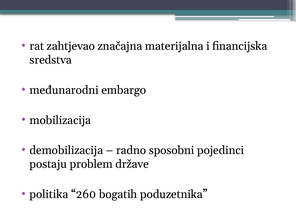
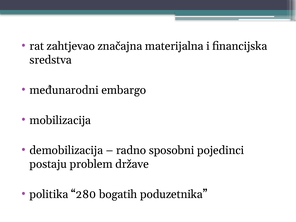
260: 260 -> 280 (84, 194)
